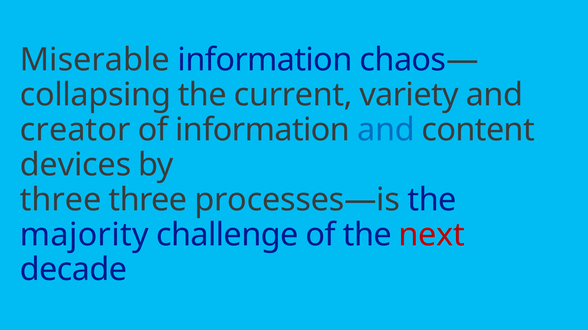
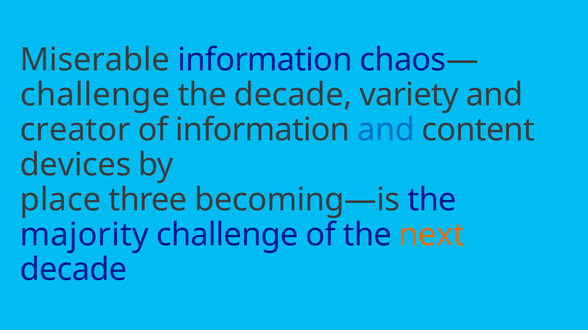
collapsing: collapsing -> challenge (95, 95)
the current: current -> decade (293, 95)
three: three -> place (60, 200)
processes—is: processes—is -> becoming—is (297, 200)
next colour: red -> orange (432, 235)
